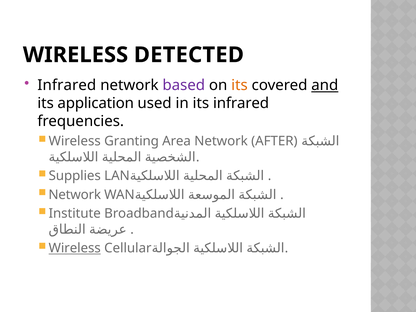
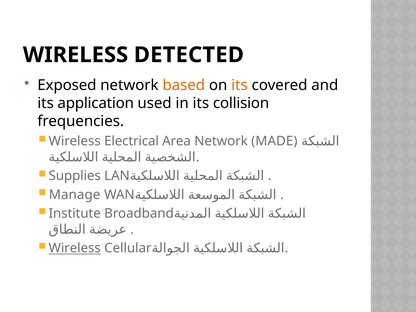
Infrared: Infrared -> Exposed (67, 85)
based colour: purple -> orange (184, 85)
and underline: present -> none (325, 85)
its infrared: infrared -> collision (241, 103)
Granting: Granting -> Electrical (132, 141)
AFTER: AFTER -> MADE (274, 141)
Network: Network -> Manage (75, 195)
